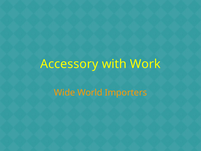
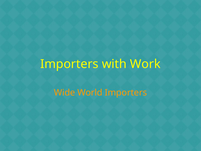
Accessory: Accessory -> Importers (69, 64)
